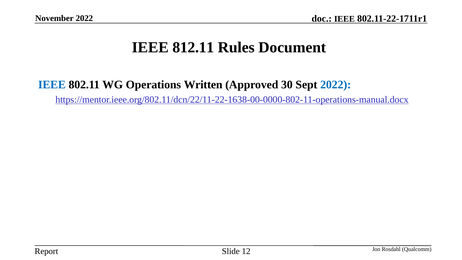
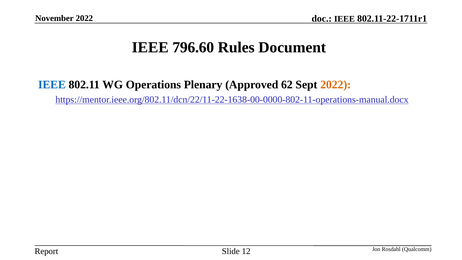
812.11: 812.11 -> 796.60 (193, 47)
Written: Written -> Plenary (203, 85)
30: 30 -> 62 (287, 85)
2022 colour: blue -> orange (336, 85)
